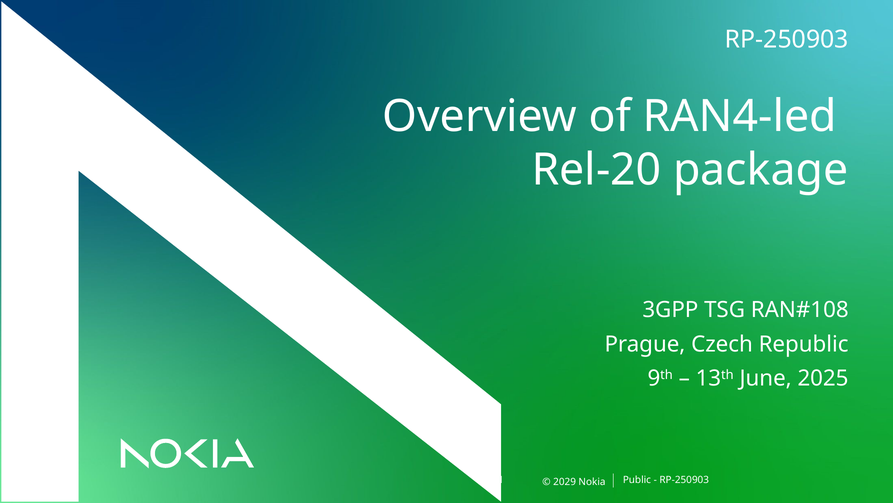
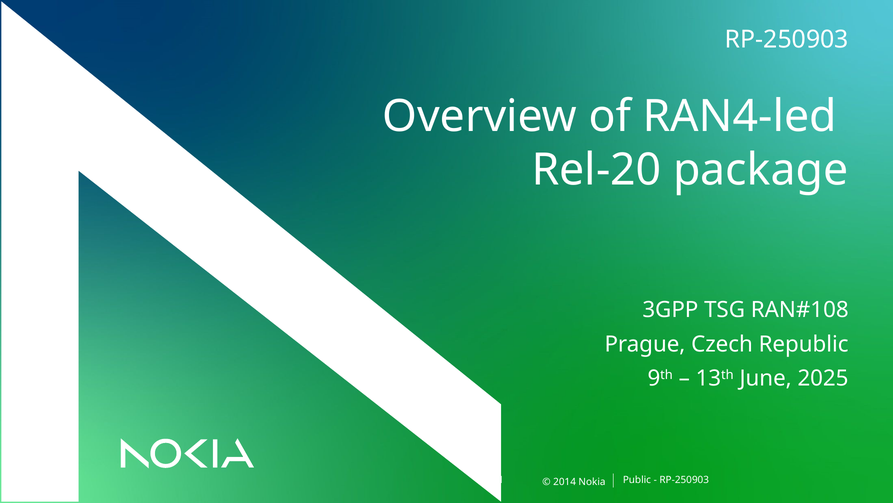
2029: 2029 -> 2014 (565, 481)
